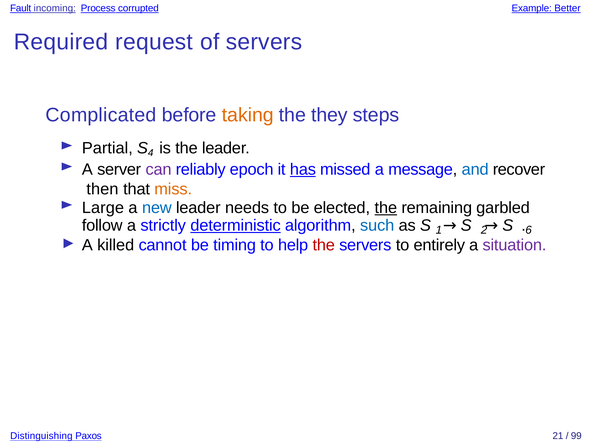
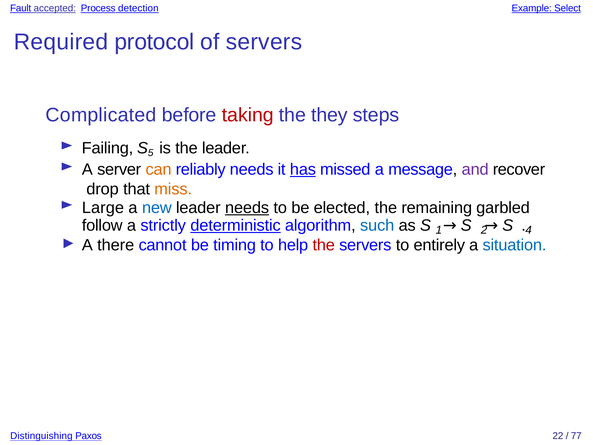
incoming: incoming -> accepted (55, 8)
corrupted: corrupted -> detection (138, 8)
Better: Better -> Select (568, 8)
request: request -> protocol (154, 42)
taking colour: orange -> red (248, 115)
Partial: Partial -> Failing (107, 148)
4: 4 -> 5 (151, 153)
can colour: purple -> orange (159, 170)
reliably epoch: epoch -> needs (252, 170)
and colour: blue -> purple (475, 170)
then: then -> drop (103, 189)
needs underline: none -> present (247, 208)
the underline: present -> none (386, 208)
6: 6 -> 4 (529, 230)
killed: killed -> there (116, 245)
situation colour: purple -> blue (514, 245)
21: 21 -> 22 (558, 436)
99: 99 -> 77 (576, 436)
